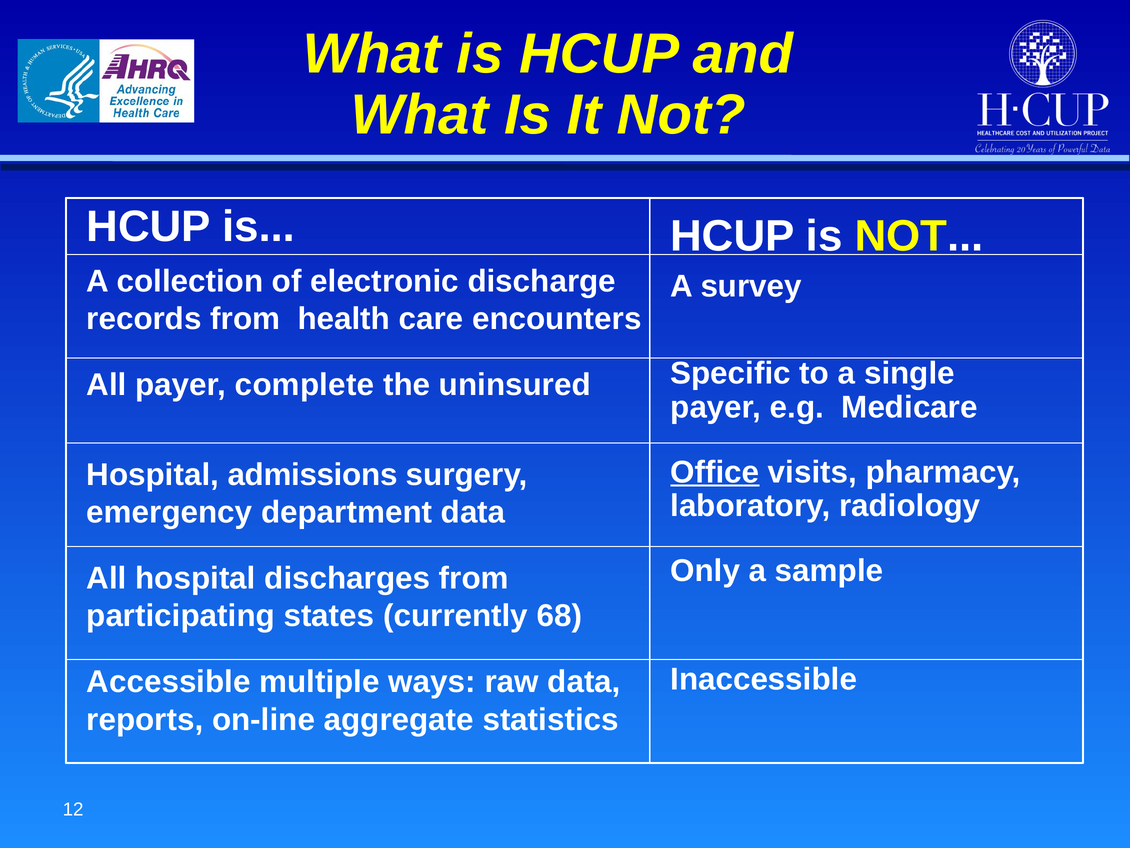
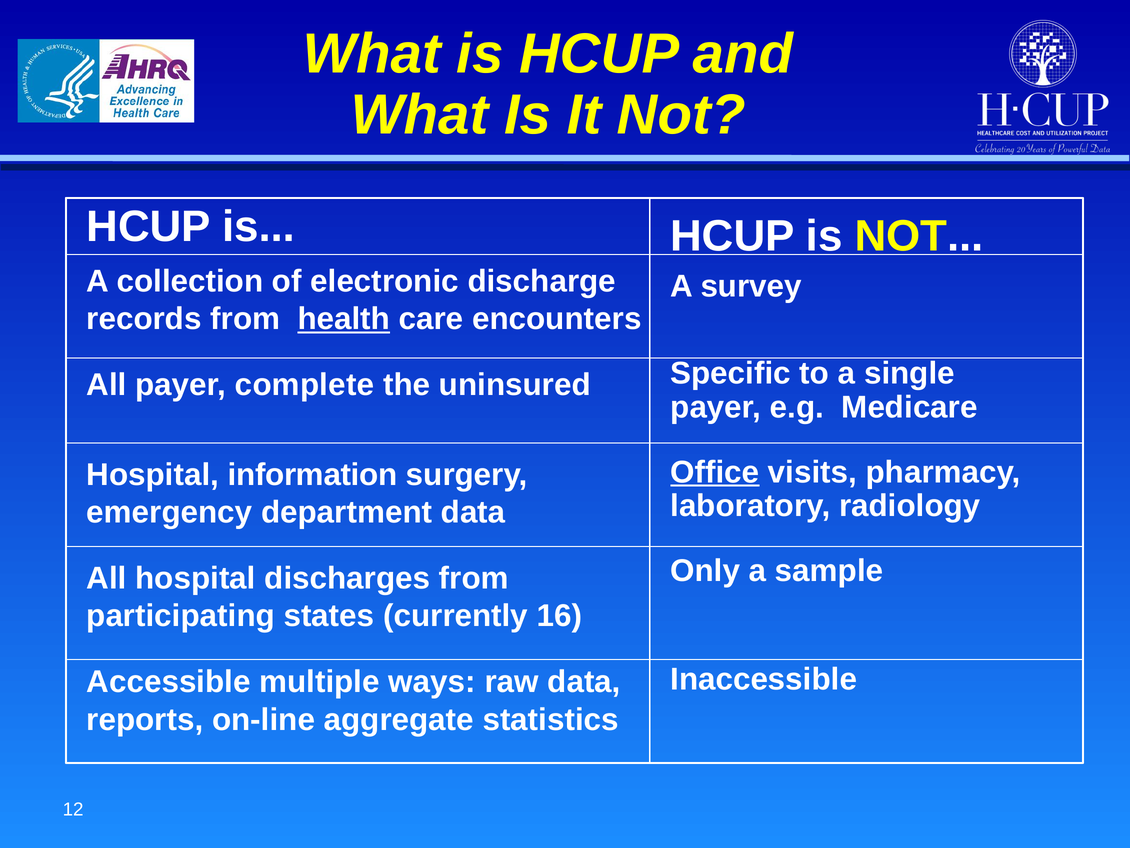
health underline: none -> present (344, 319)
admissions: admissions -> information (313, 474)
68: 68 -> 16 (559, 616)
